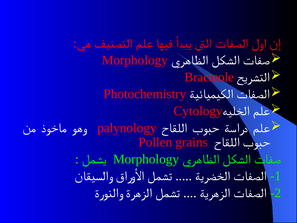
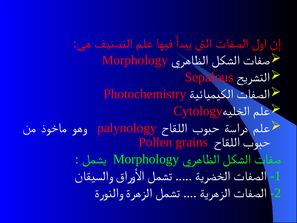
Bracteole: Bracteole -> Sepalous (209, 77)
